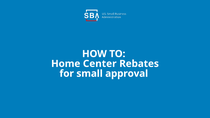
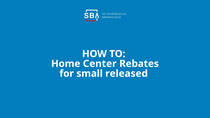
approval: approval -> released (127, 74)
